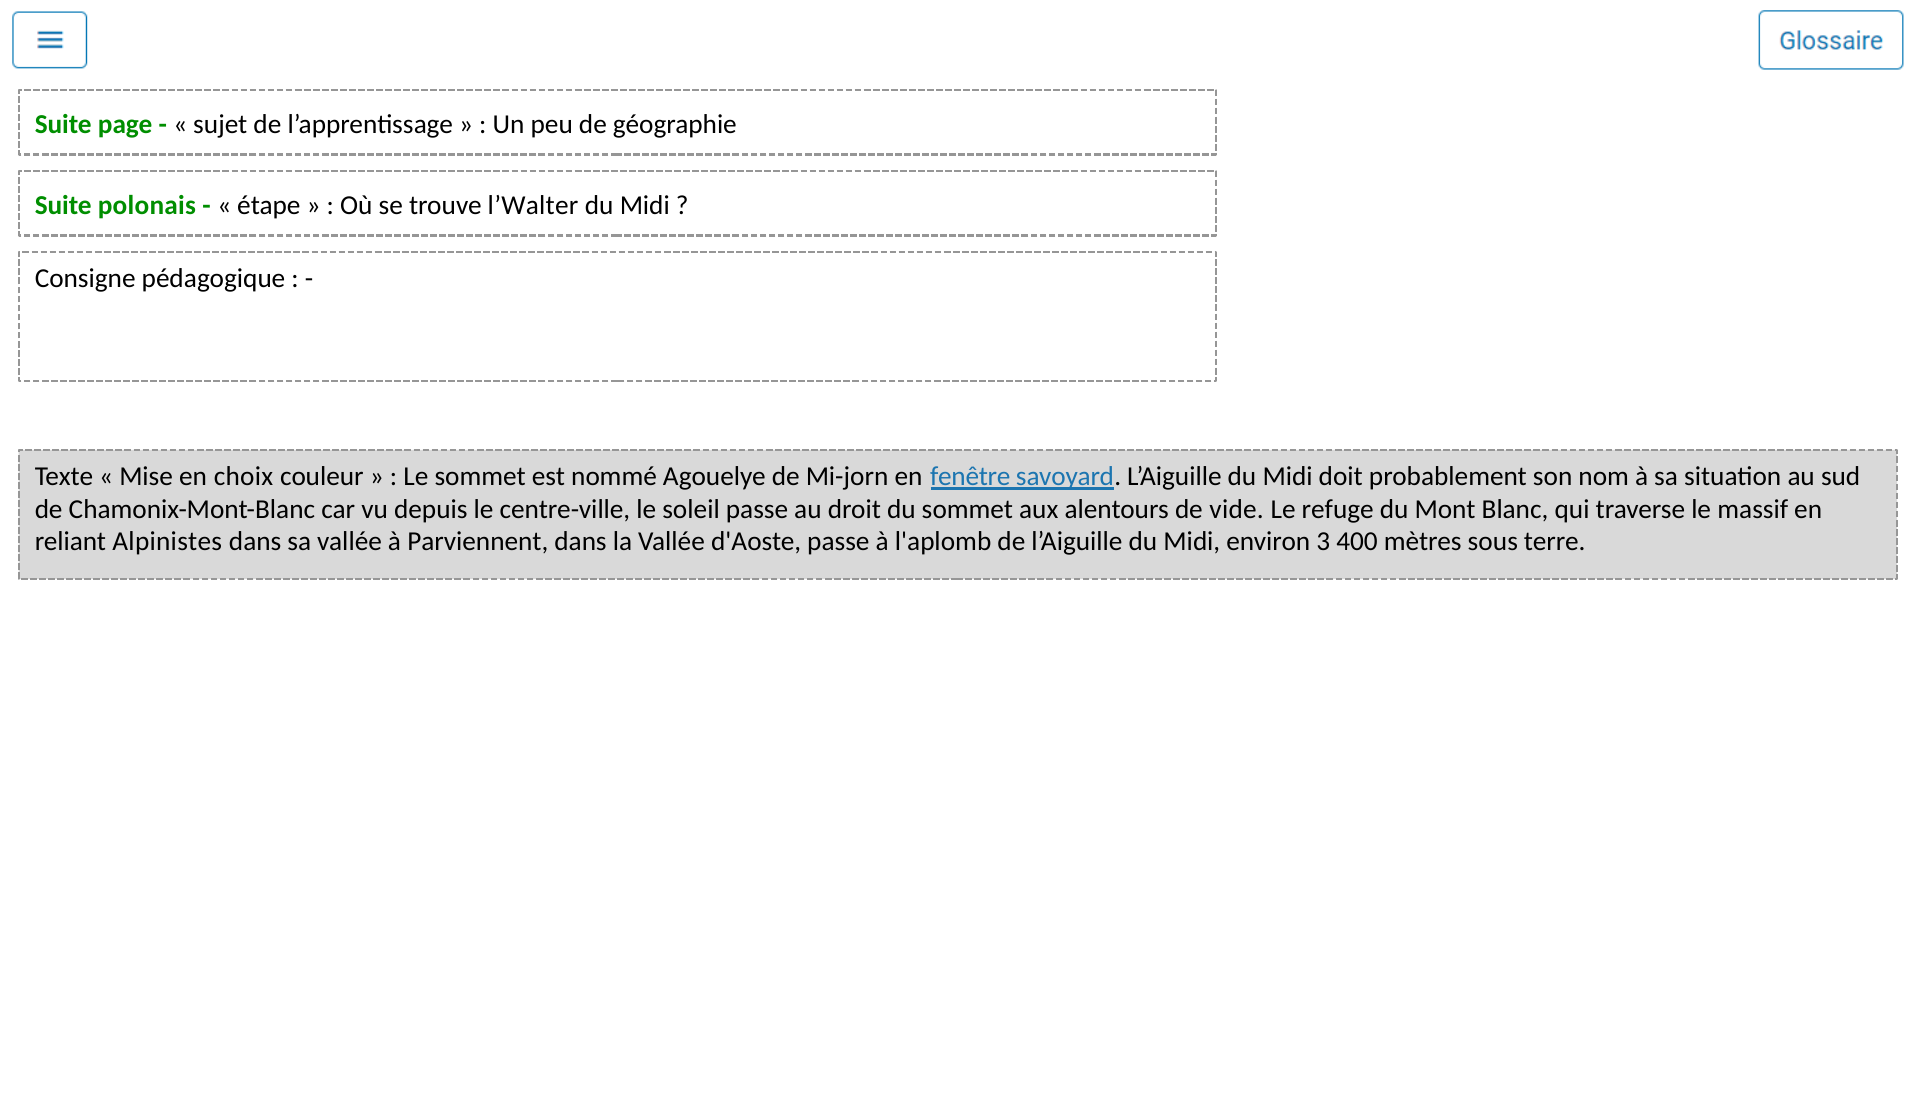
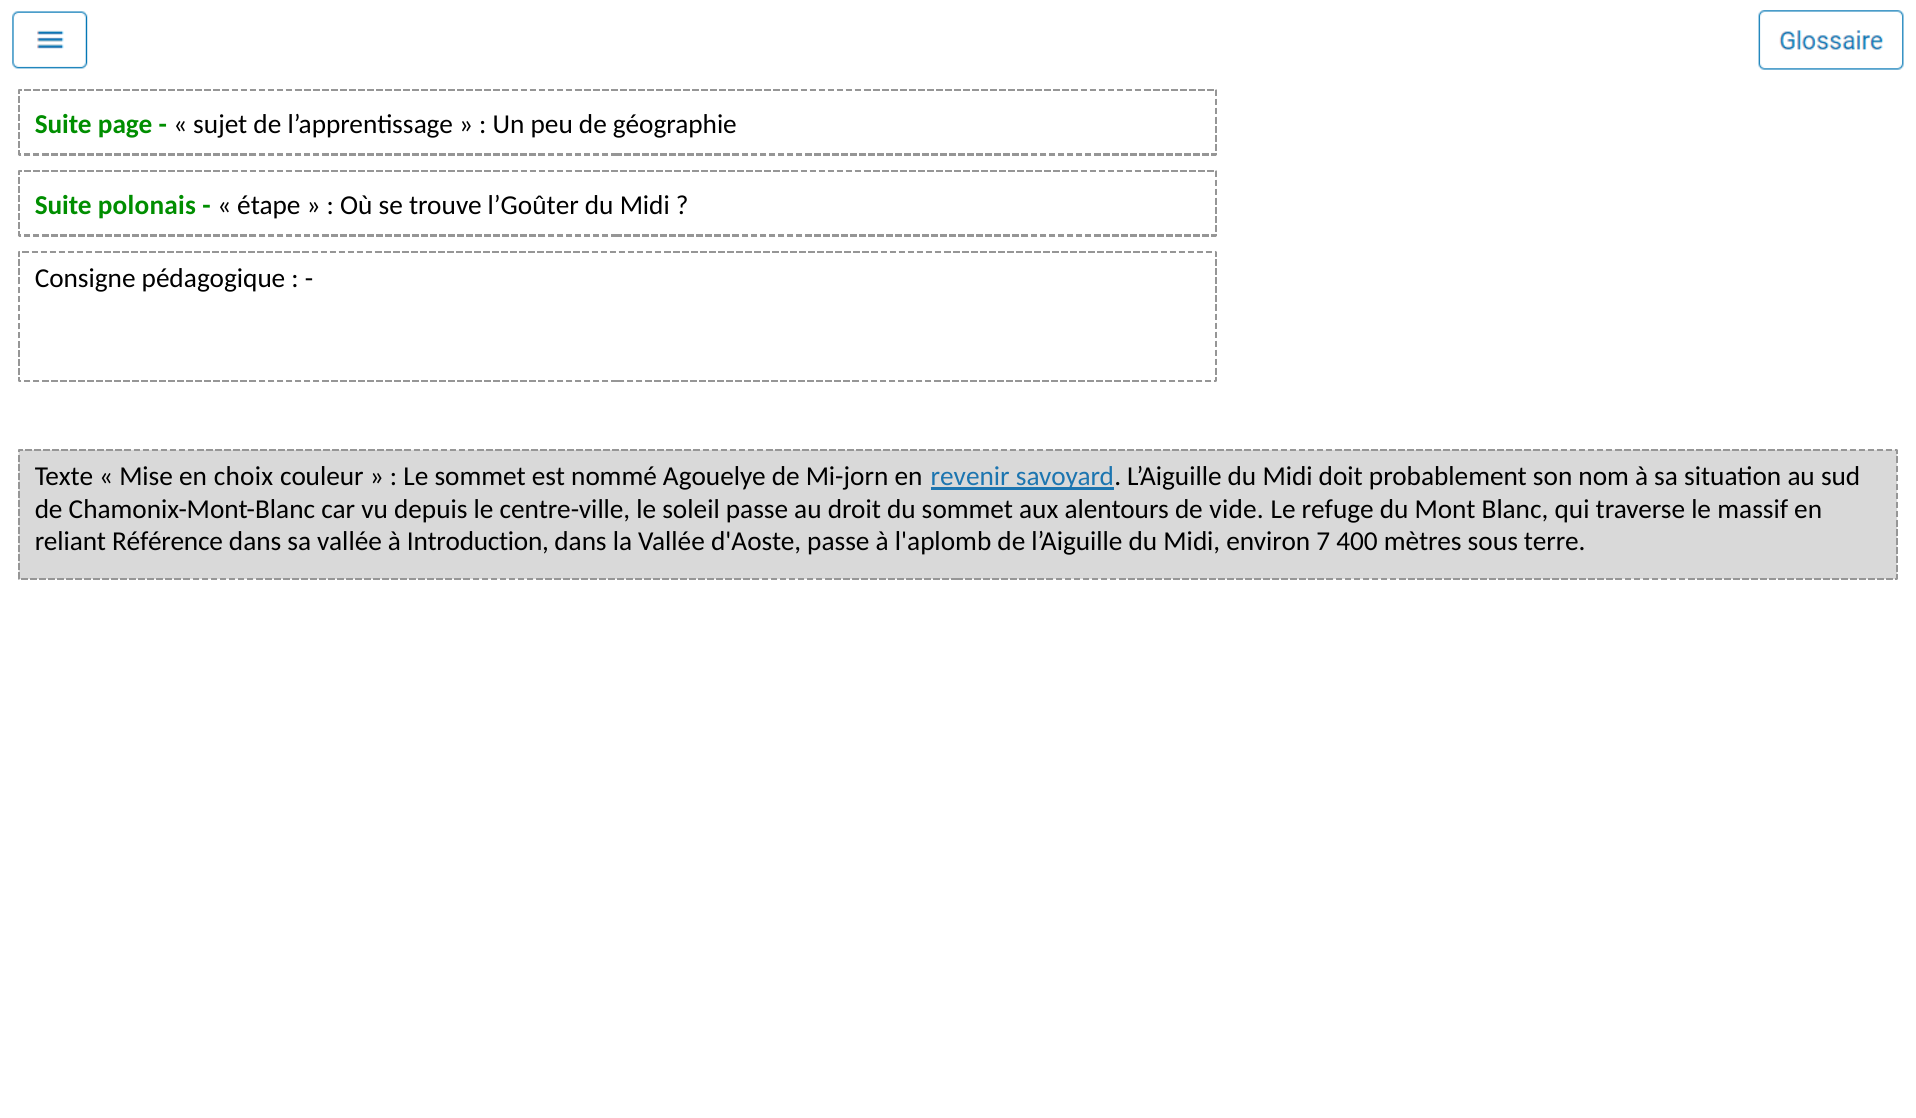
l’Walter: l’Walter -> l’Goûter (533, 205)
fenêtre: fenêtre -> revenir (970, 476)
Alpinistes: Alpinistes -> Référence (168, 542)
Parviennent: Parviennent -> Introduction (478, 542)
3: 3 -> 7 (1323, 542)
